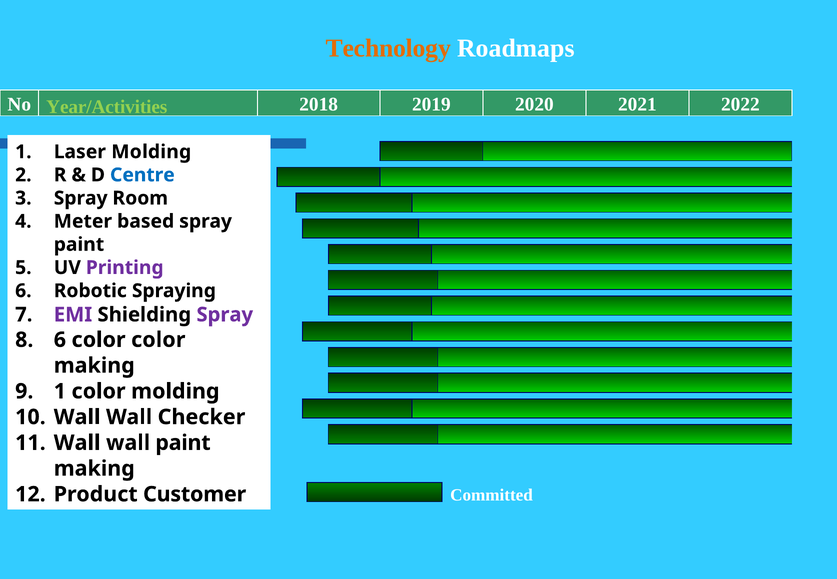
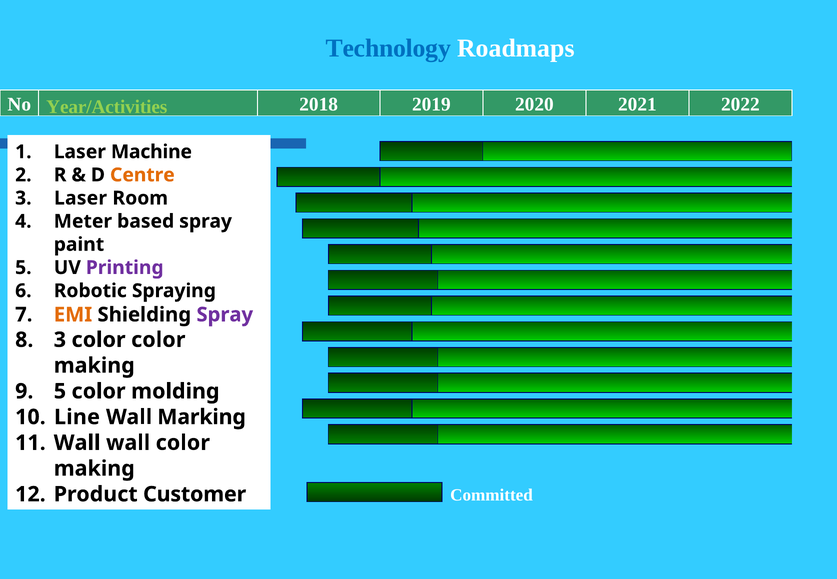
Technology colour: orange -> blue (388, 48)
Laser Molding: Molding -> Machine (151, 152)
Centre colour: blue -> orange (142, 175)
Spray: Spray -> Laser (81, 198)
EMI colour: purple -> orange (73, 315)
6: 6 -> 3 (60, 340)
1: 1 -> 5 (60, 392)
Wall: Wall -> Line (77, 417)
Checker: Checker -> Marking (202, 417)
wall paint: paint -> color (183, 443)
